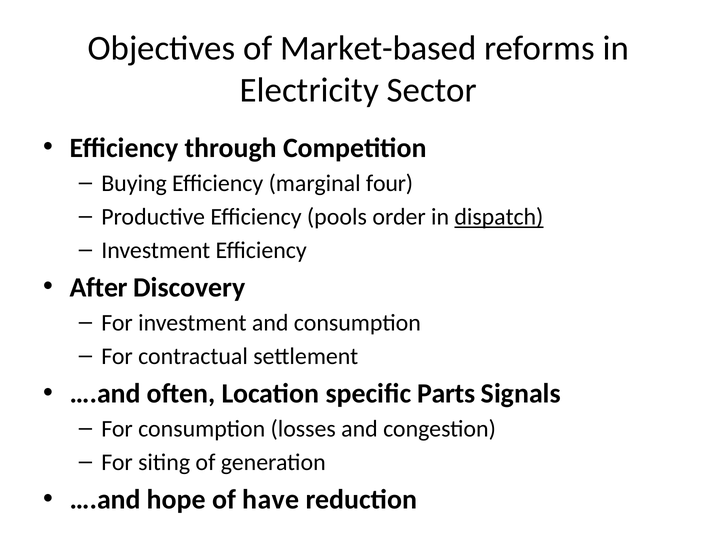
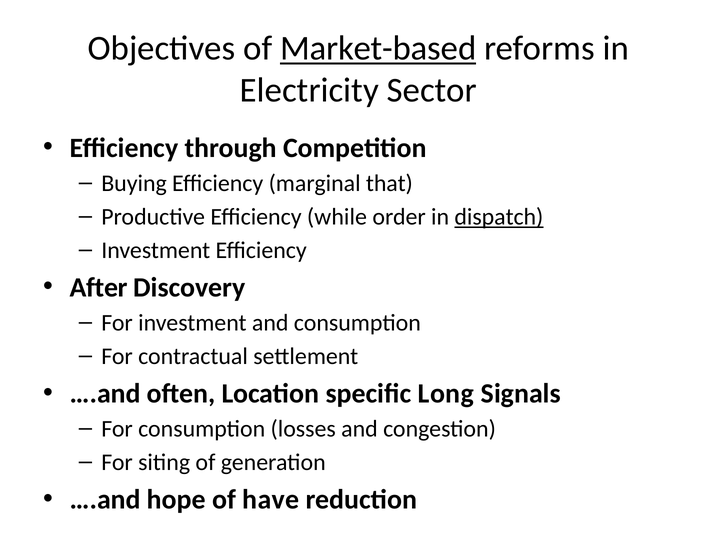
Market-based underline: none -> present (378, 48)
four: four -> that (389, 183)
pools: pools -> while (337, 217)
Parts: Parts -> Long (446, 393)
